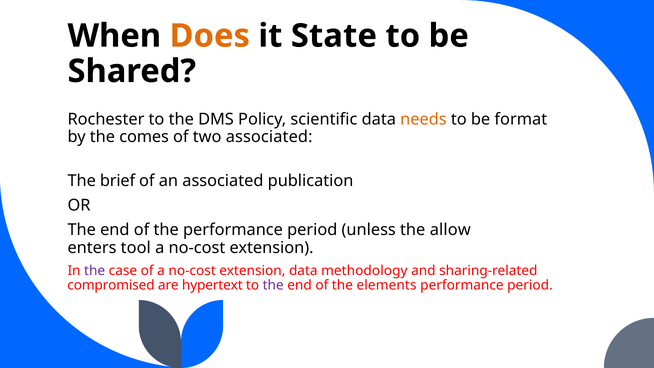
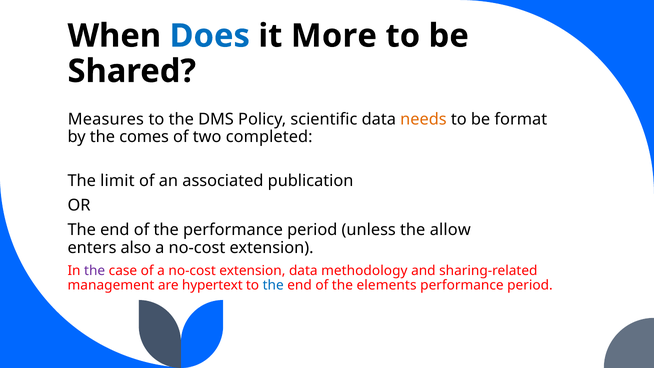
Does colour: orange -> blue (210, 36)
State: State -> More (334, 36)
Rochester: Rochester -> Measures (106, 119)
two associated: associated -> completed (269, 137)
brief: brief -> limit (117, 181)
tool: tool -> also (136, 248)
compromised: compromised -> management (111, 285)
the colour: purple -> blue (273, 285)
